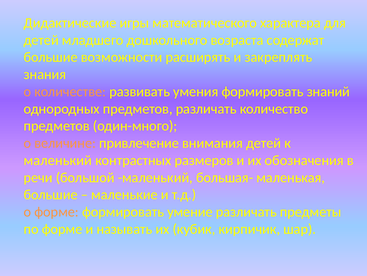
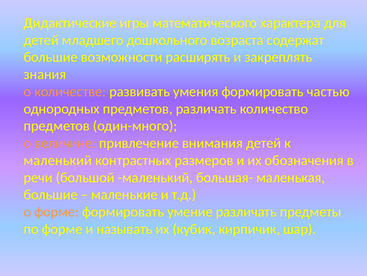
знаний: знаний -> частью (328, 91)
